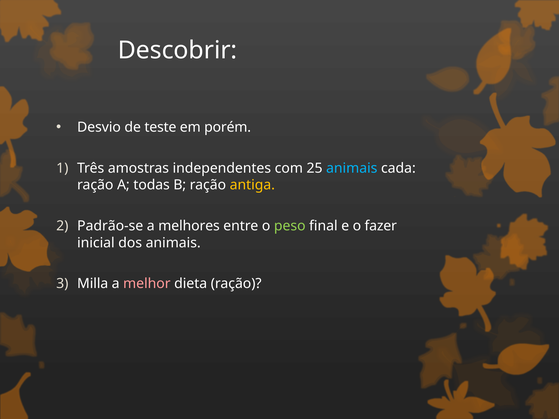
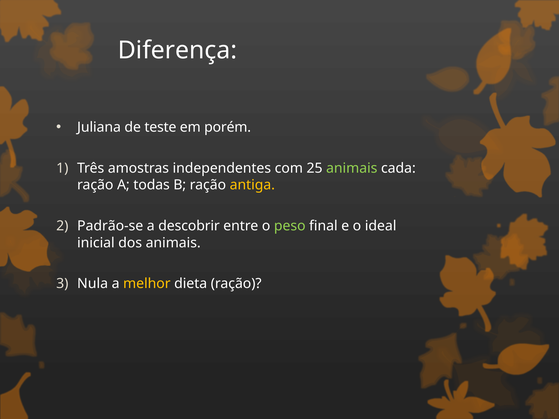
Descobrir: Descobrir -> Diferença (178, 50)
Desvio: Desvio -> Juliana (99, 127)
animais colour: light blue -> light green (352, 168)
melhores: melhores -> descobrir (189, 226)
fazer: fazer -> ideal (381, 226)
Milla: Milla -> Nula (93, 284)
melhor colour: pink -> yellow (147, 284)
